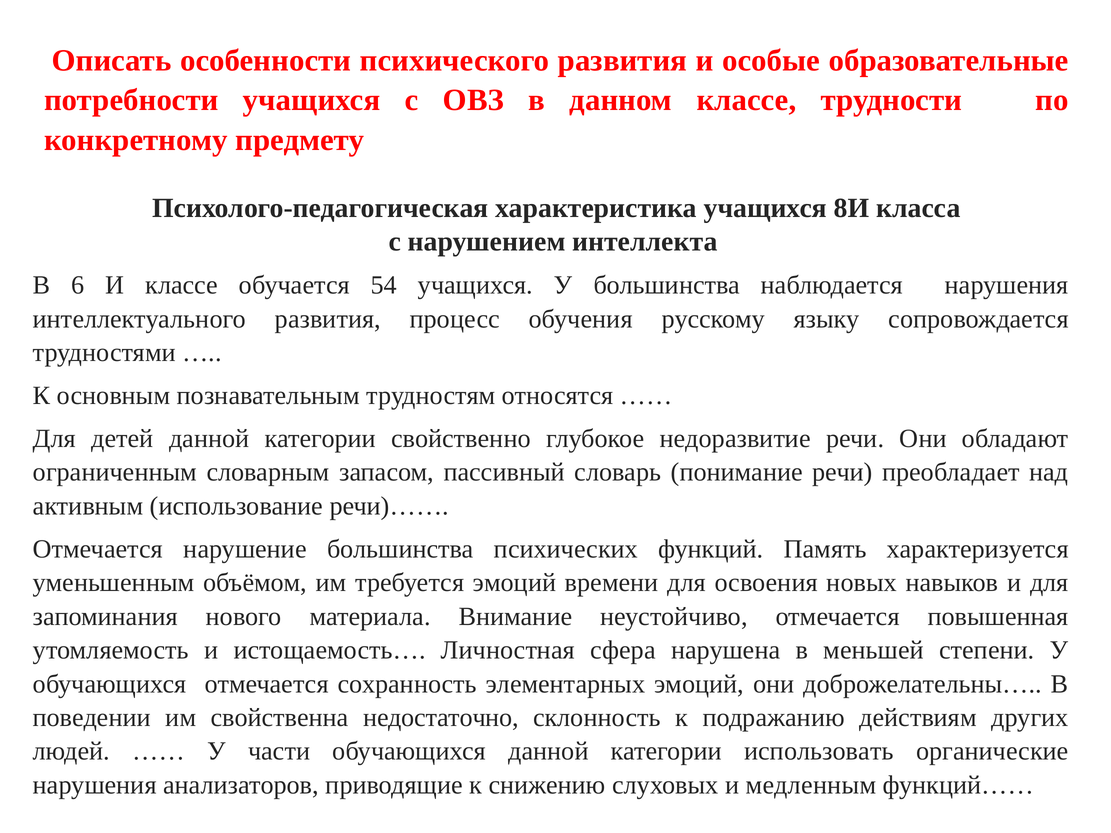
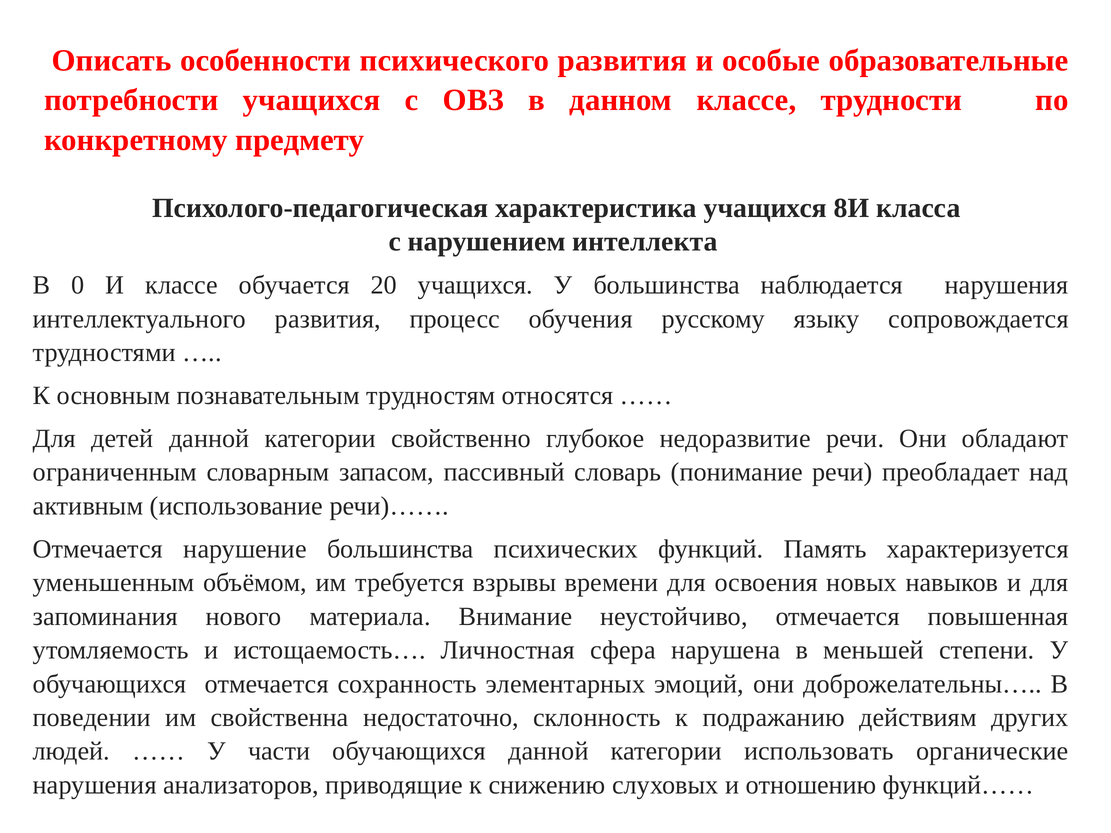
6: 6 -> 0 (78, 285)
54: 54 -> 20 (384, 285)
требуется эмоций: эмоций -> взрывы (515, 583)
медленным: медленным -> отношению (811, 785)
